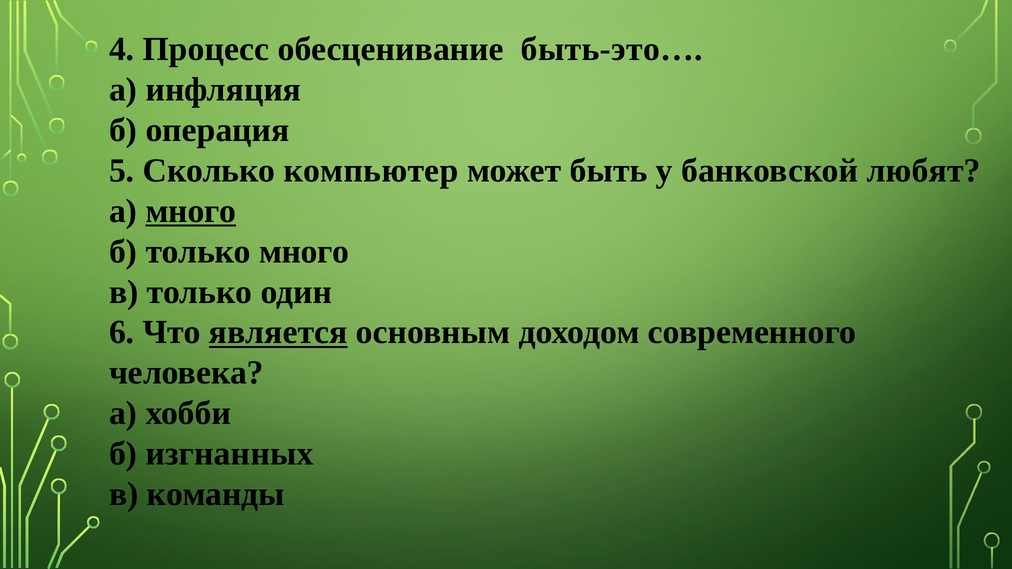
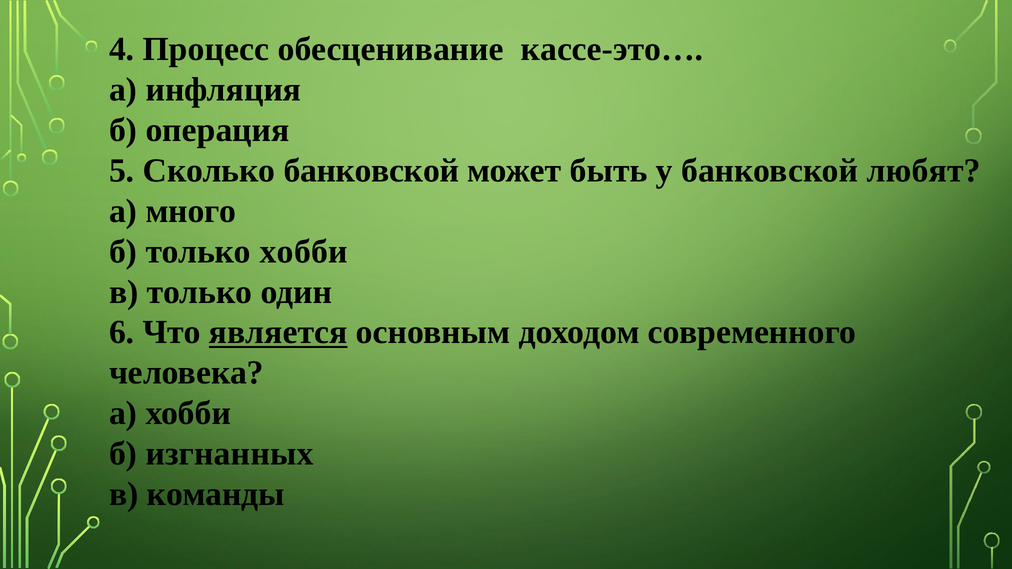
быть-это…: быть-это… -> кассе-это… (612, 49)
Сколько компьютер: компьютер -> банковской (371, 171)
много underline: present -> none (191, 211)
только много: много -> хобби (304, 252)
